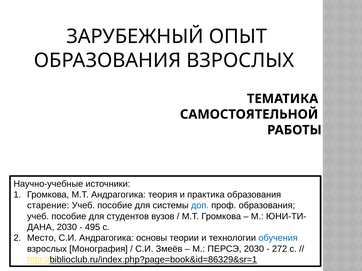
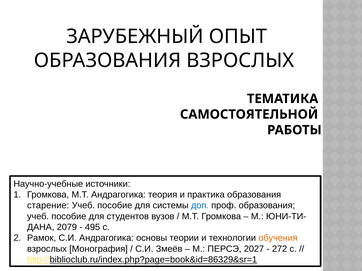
2030: 2030 -> 2079 (67, 228)
Место: Место -> Рамок (42, 238)
обучения colour: blue -> orange (278, 238)
ПЕРСЭ 2030: 2030 -> 2027 (254, 249)
